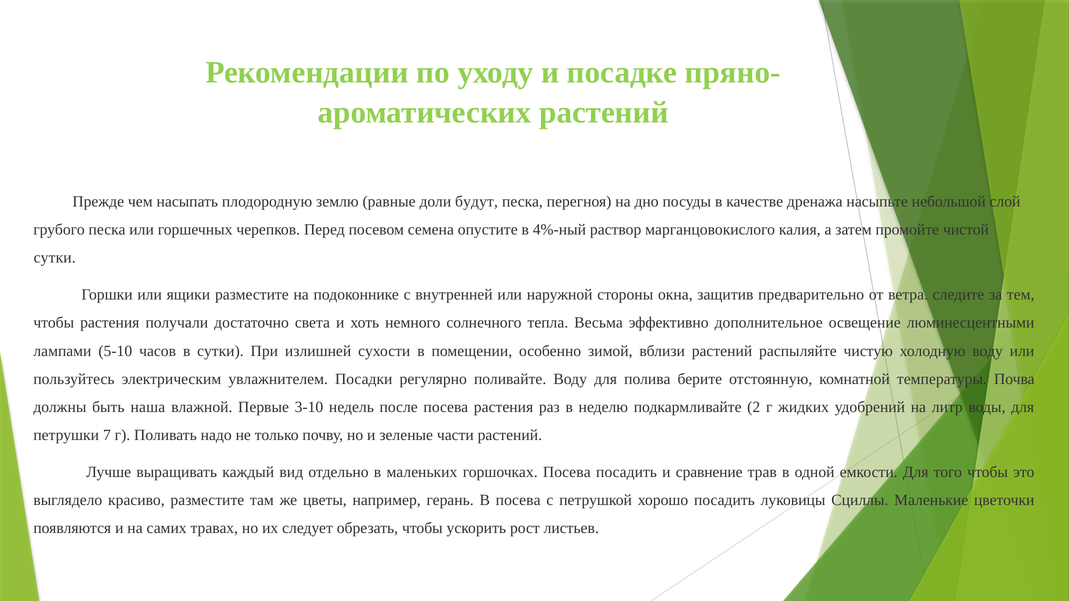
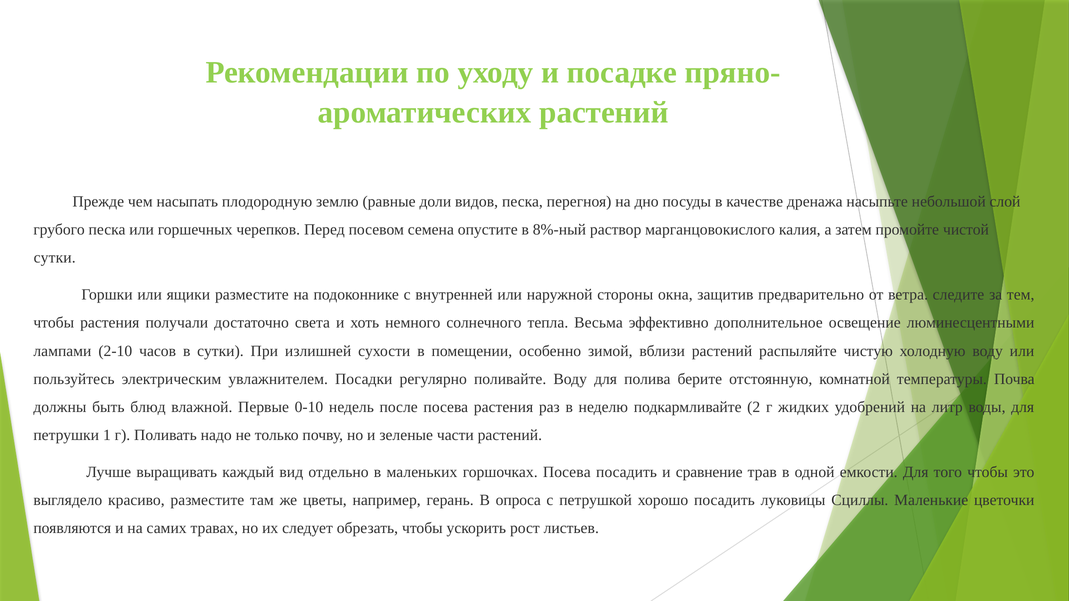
будут: будут -> видов (477, 202)
4%-ный: 4%-ный -> 8%-ный (559, 230)
5-10: 5-10 -> 2-10 (115, 351)
наша: наша -> блюд (148, 407)
3-10: 3-10 -> 0-10 (309, 407)
7: 7 -> 1 (107, 435)
В посева: посева -> опроса (518, 500)
